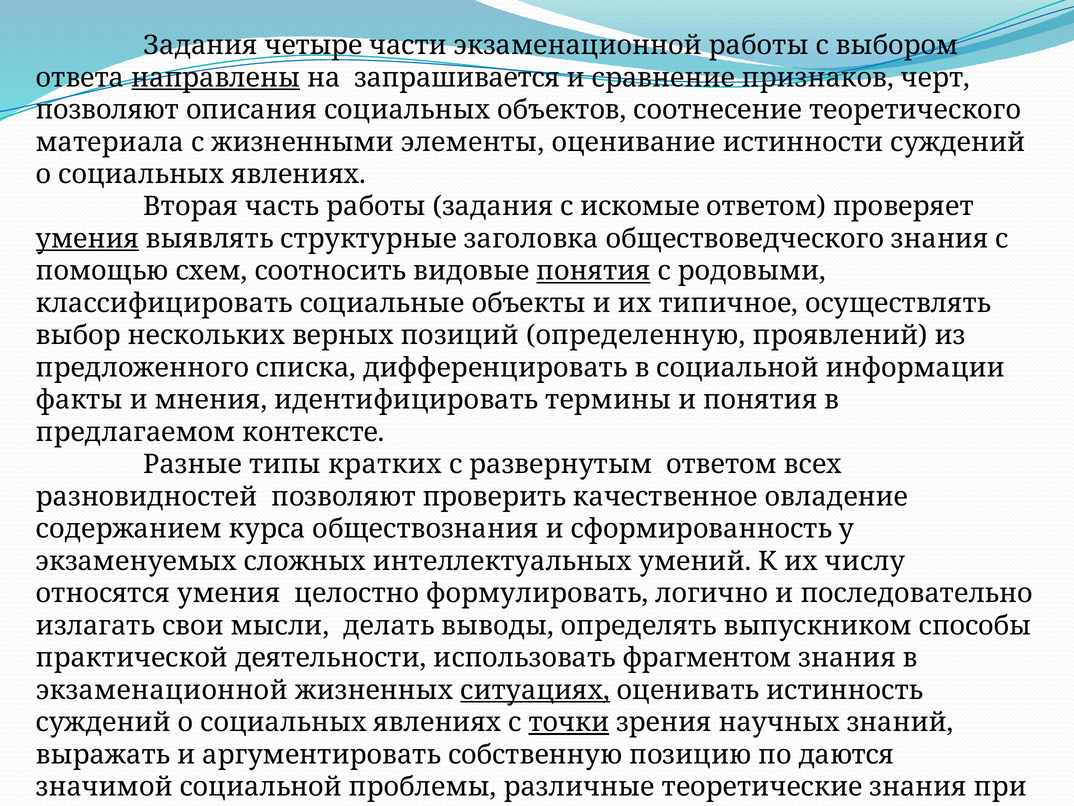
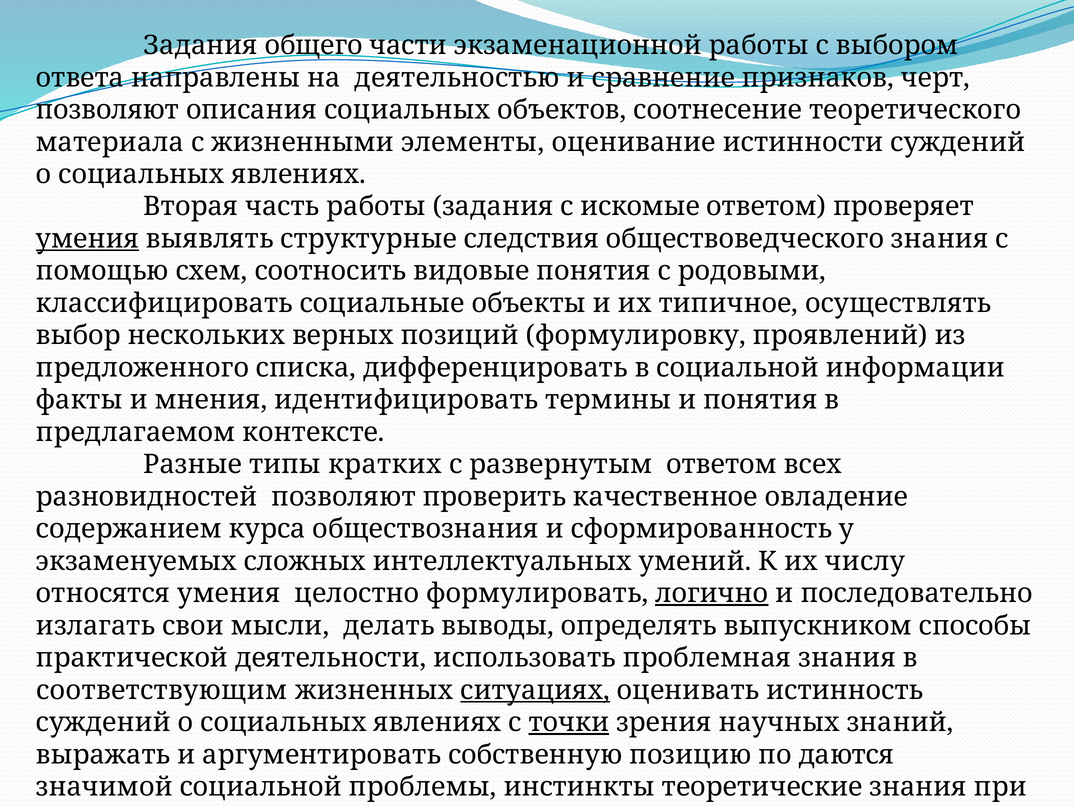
четыре: четыре -> общего (314, 45)
направлены underline: present -> none (216, 78)
запрашивается: запрашивается -> деятельностью (457, 78)
заголовка: заголовка -> следствия (531, 239)
понятия underline: present -> none (594, 271)
определенную: определенную -> формулировку (636, 335)
логично underline: none -> present (712, 593)
фрагментом: фрагментом -> проблемная (707, 658)
экзаменационной: экзаменационной -> соответствующим (162, 690)
различные: различные -> инстинкты (579, 786)
